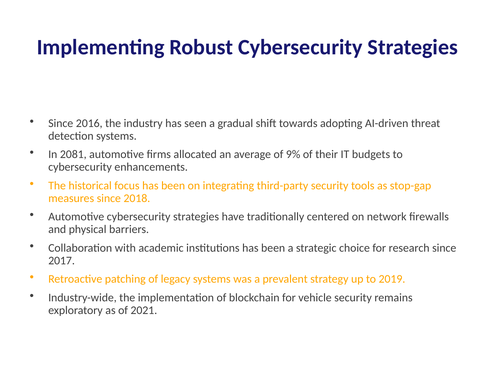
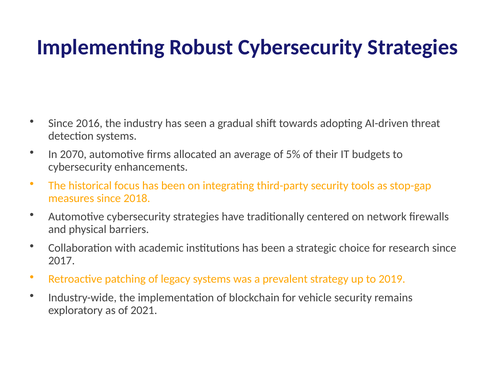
2081: 2081 -> 2070 (73, 155)
9%: 9% -> 5% (293, 155)
